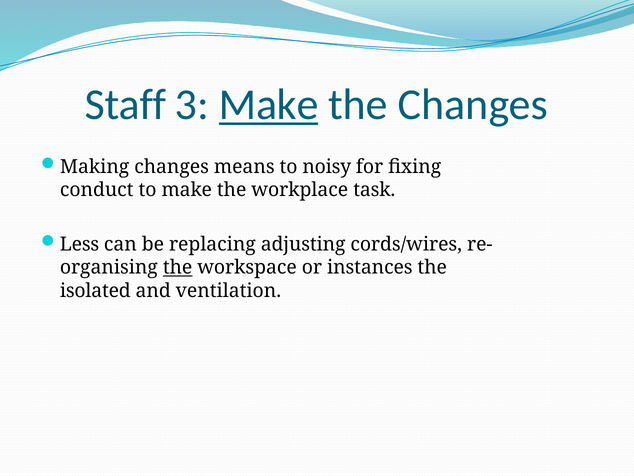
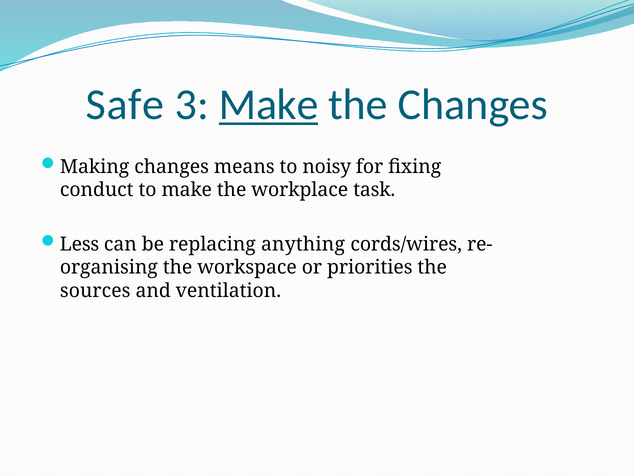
Staff: Staff -> Safe (125, 105)
adjusting: adjusting -> anything (303, 244)
the underline: present -> none (178, 267)
instances: instances -> priorities (370, 267)
isolated: isolated -> sources (95, 290)
